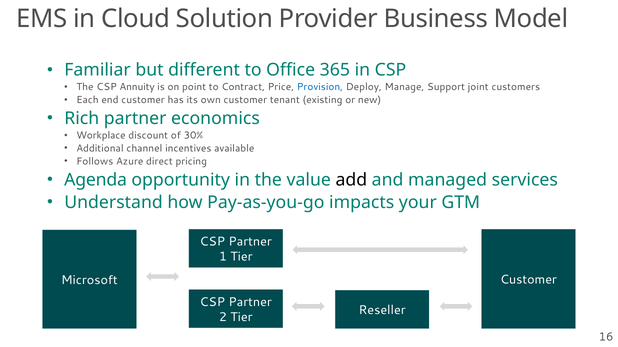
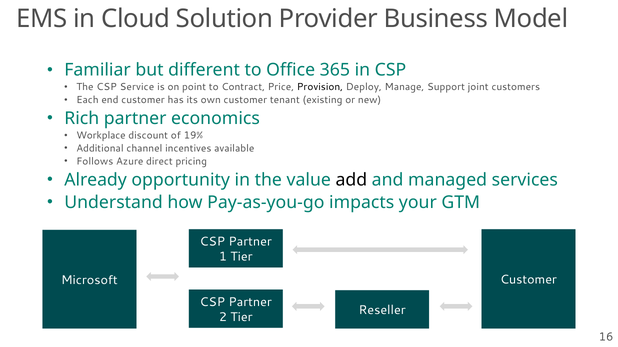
Annuity: Annuity -> Service (137, 87)
Provision colour: blue -> black (320, 87)
30%: 30% -> 19% (193, 136)
Agenda: Agenda -> Already (96, 180)
